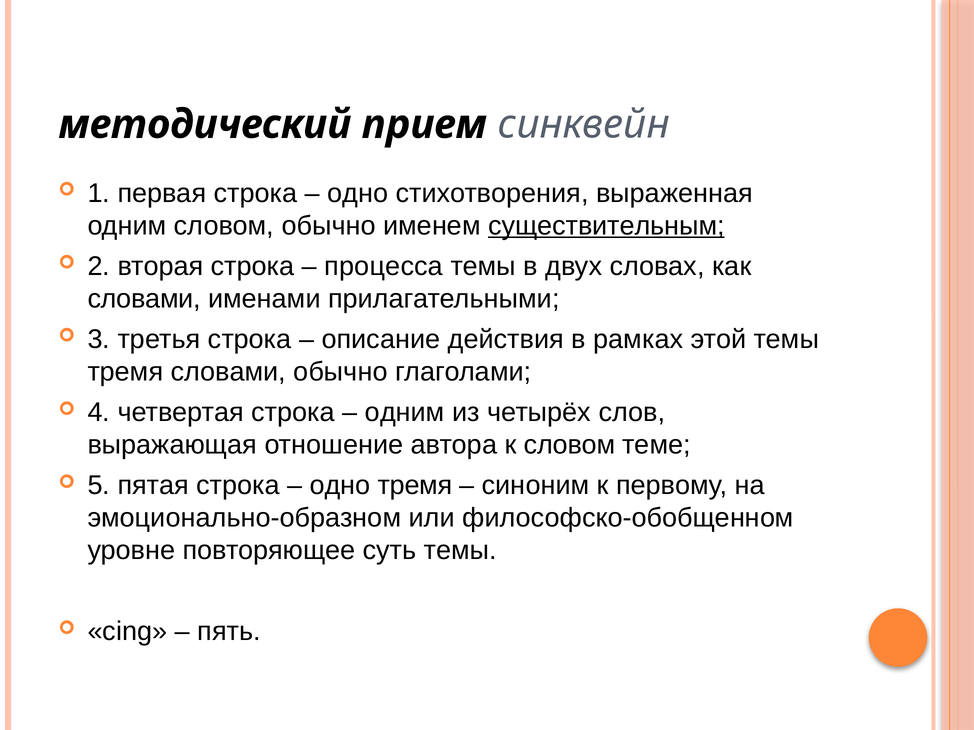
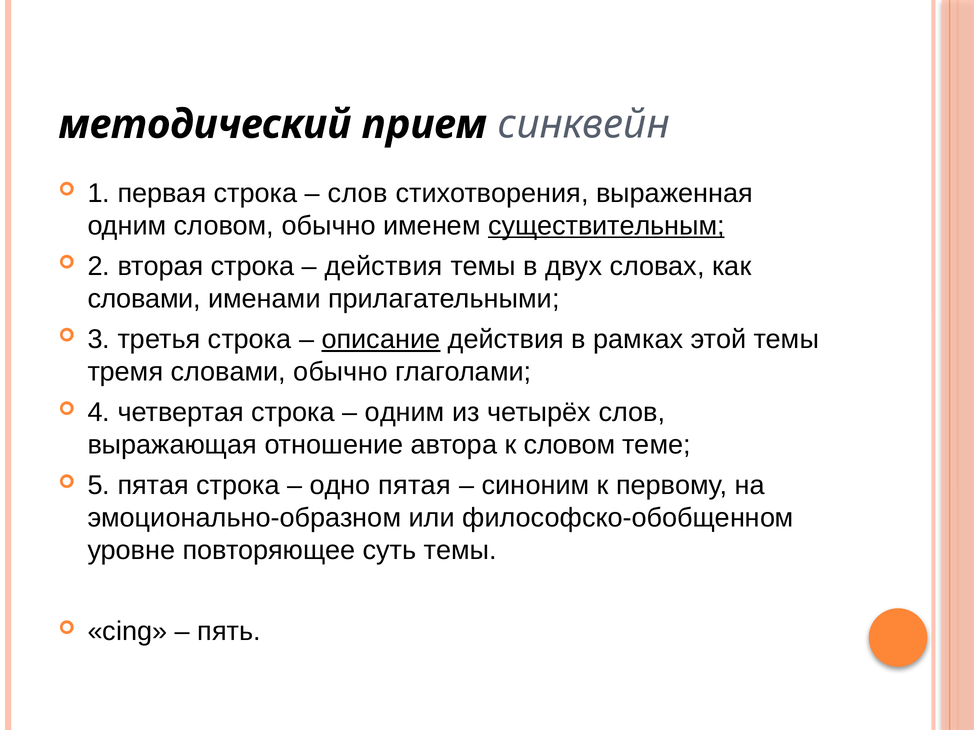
одно: одно -> слов (358, 193)
процесса: процесса -> действия (384, 267)
описание underline: none -> present (381, 340)
одно тремя: тремя -> пятая (415, 486)
